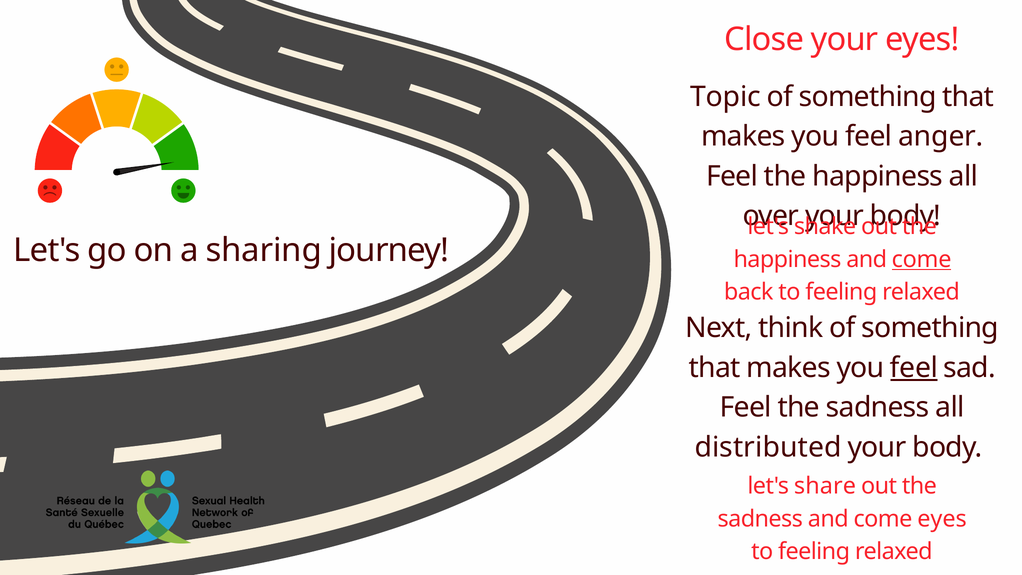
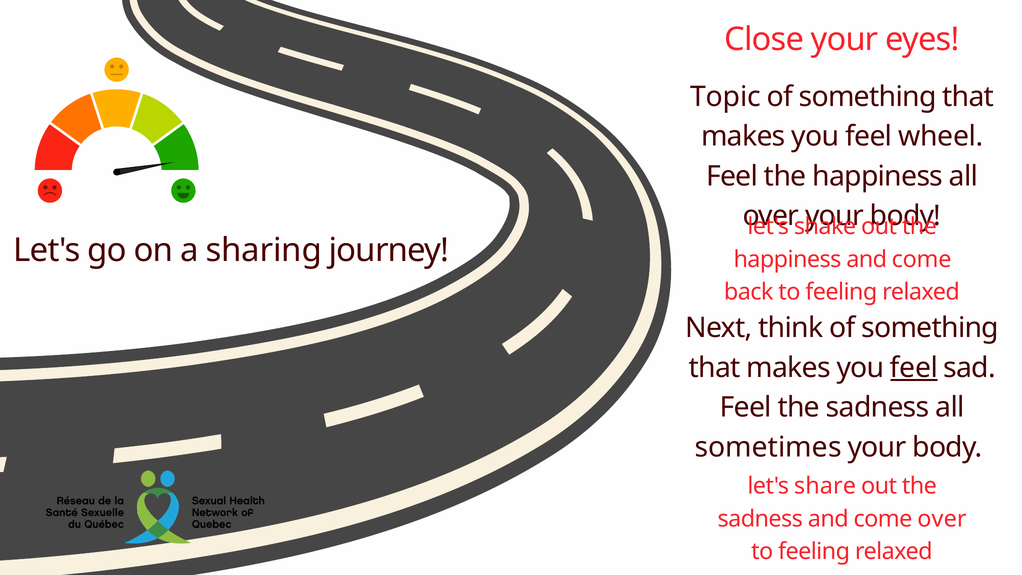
anger: anger -> wheel (941, 136)
come underline: present -> none (922, 259)
distributed: distributed -> sometimes (768, 447)
come eyes: eyes -> over (942, 519)
